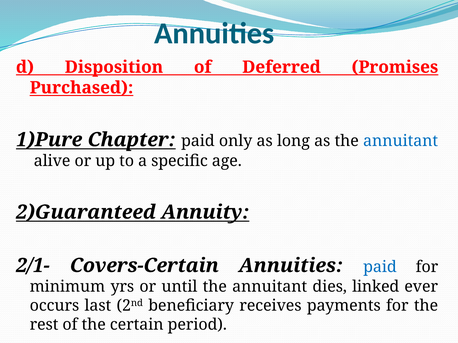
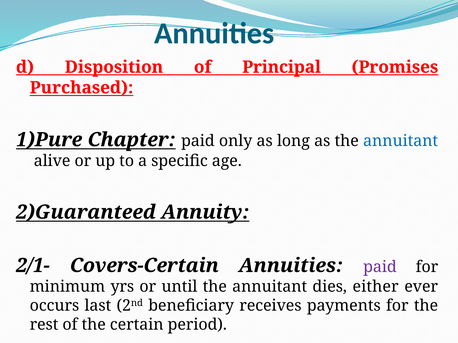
Deferred: Deferred -> Principal (282, 67)
paid colour: blue -> purple (380, 267)
linked: linked -> either (376, 287)
